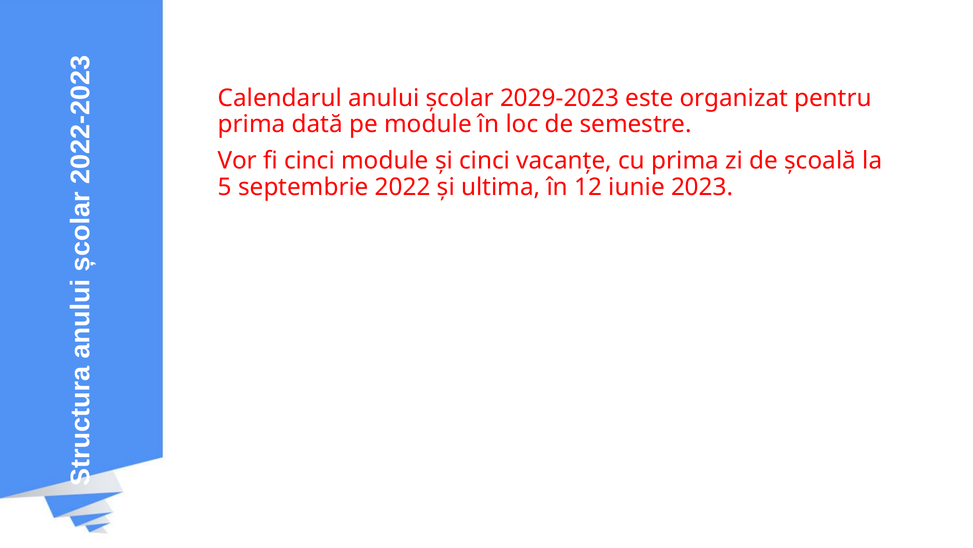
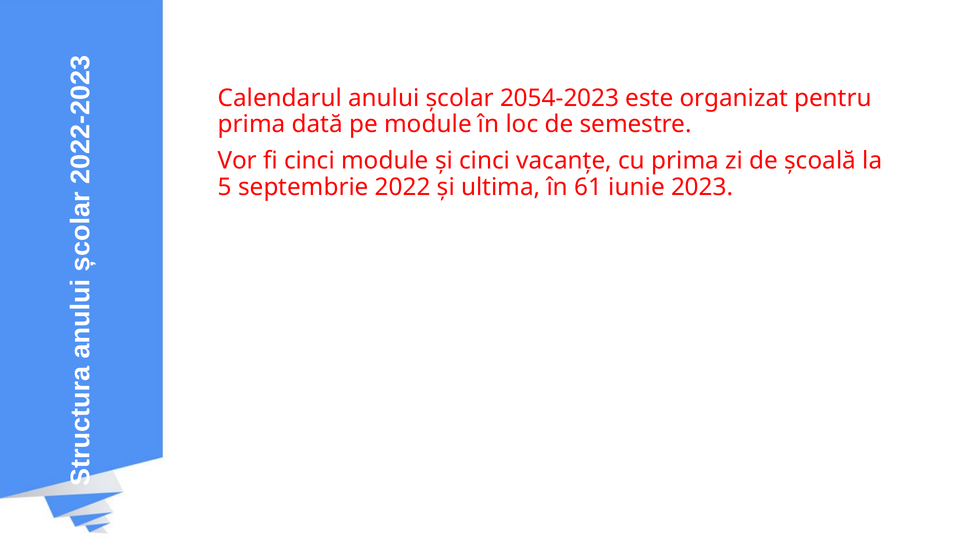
2029-2023: 2029-2023 -> 2054-2023 (560, 98)
12: 12 -> 61 (588, 187)
